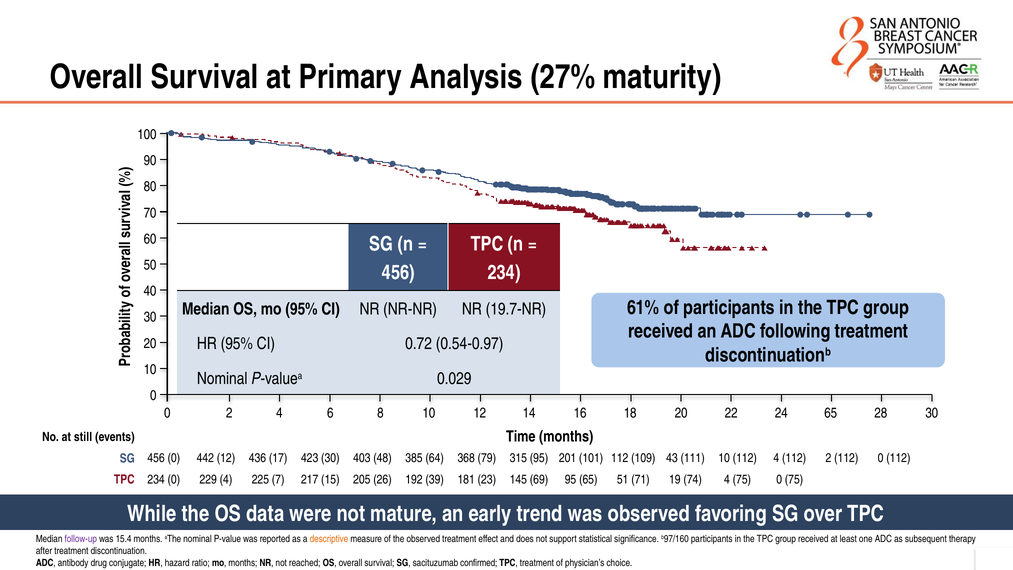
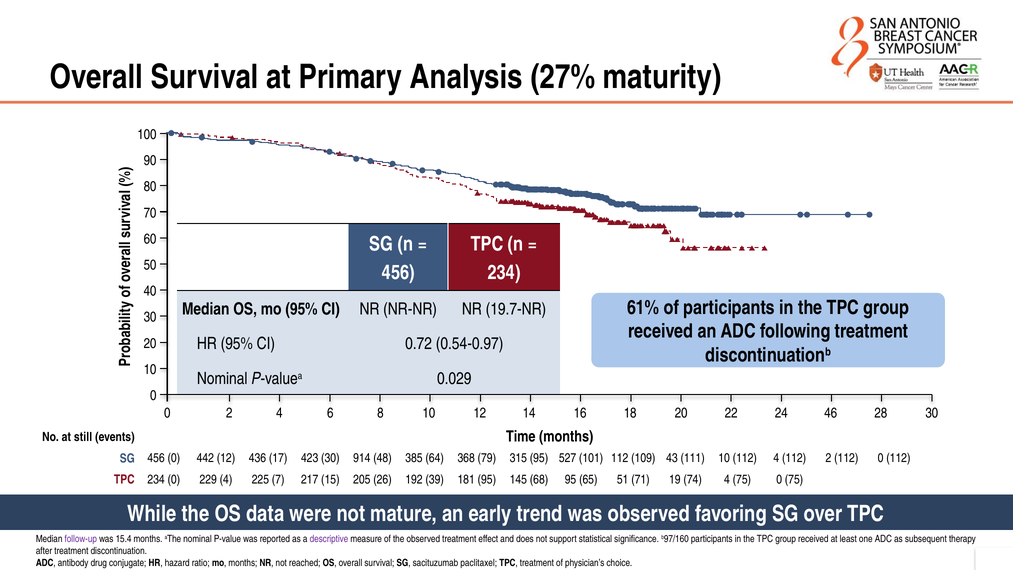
22 65: 65 -> 46 (831, 413)
403: 403 -> 914 (362, 458)
201: 201 -> 527 (568, 458)
181 23: 23 -> 95 (487, 479)
69: 69 -> 68 (539, 479)
descriptive colour: orange -> purple (329, 539)
confirmed: confirmed -> paclitaxel (479, 563)
